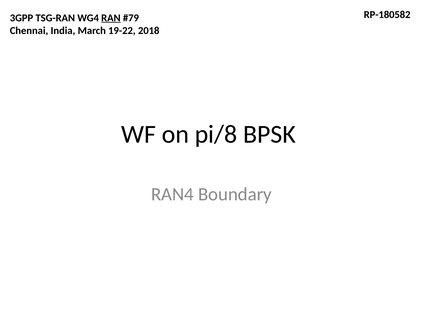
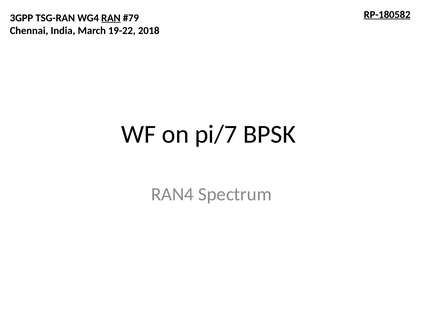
RP-180582 underline: none -> present (387, 15)
pi/8: pi/8 -> pi/7 (216, 134)
Boundary: Boundary -> Spectrum (235, 194)
